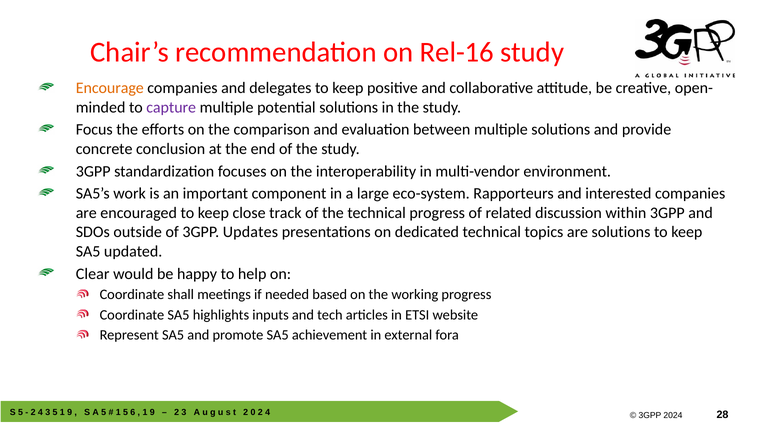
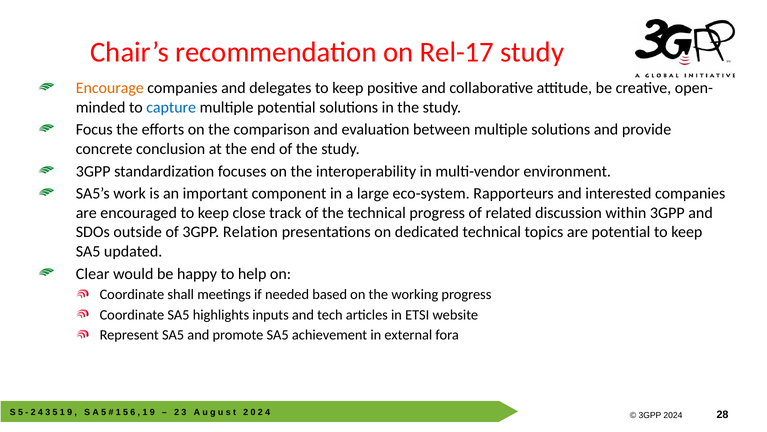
Rel-16: Rel-16 -> Rel-17 (457, 52)
capture colour: purple -> blue (171, 107)
Updates: Updates -> Relation (250, 232)
are solutions: solutions -> potential (621, 232)
